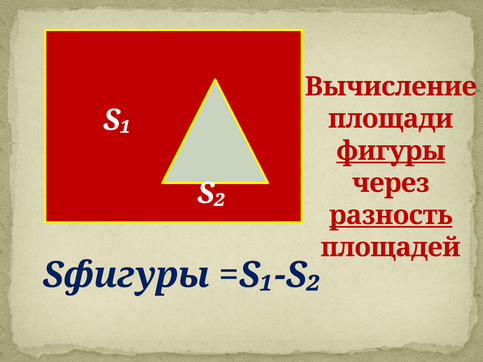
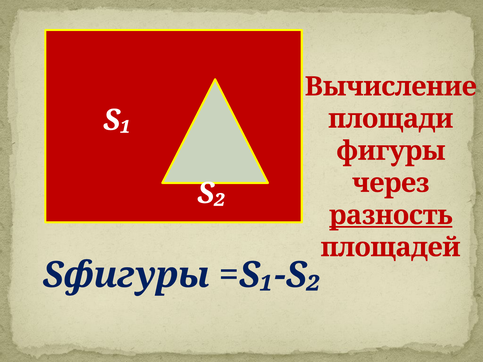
фигуры underline: present -> none (391, 151)
